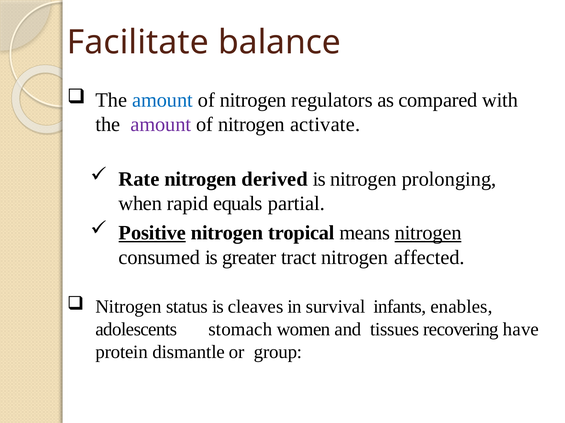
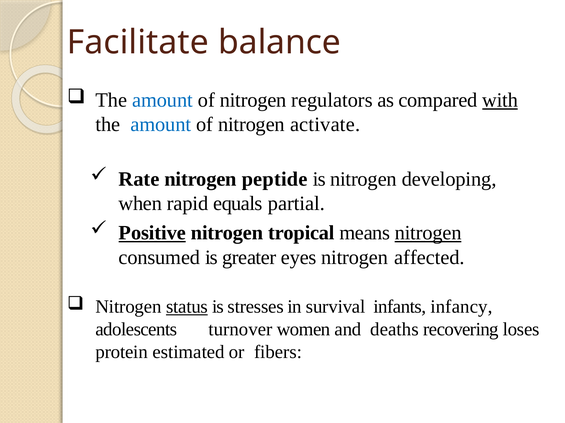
with underline: none -> present (500, 100)
amount colour: purple -> blue (161, 125)
derived: derived -> peptide (275, 179)
prolonging: prolonging -> developing (449, 179)
tract: tract -> eyes (299, 258)
status underline: none -> present (187, 307)
cleaves: cleaves -> stresses (256, 307)
enables: enables -> infancy (461, 307)
stomach: stomach -> turnover (240, 330)
tissues: tissues -> deaths (394, 330)
have: have -> loses (521, 330)
dismantle: dismantle -> estimated (189, 353)
group: group -> fibers (278, 353)
